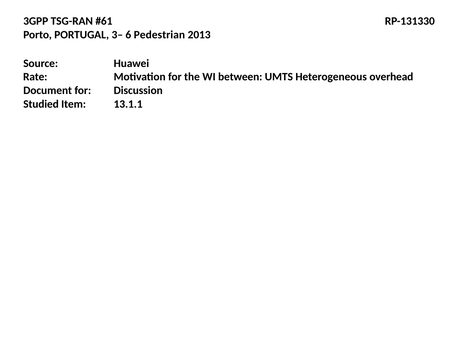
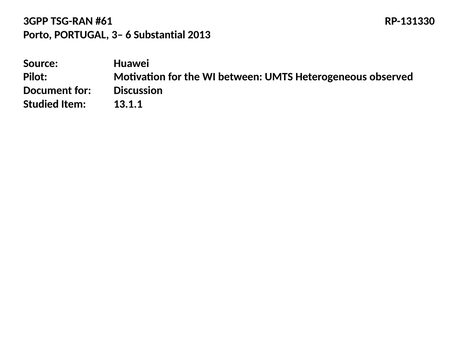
Pedestrian: Pedestrian -> Substantial (160, 35)
Rate: Rate -> Pilot (35, 77)
overhead: overhead -> observed (391, 77)
